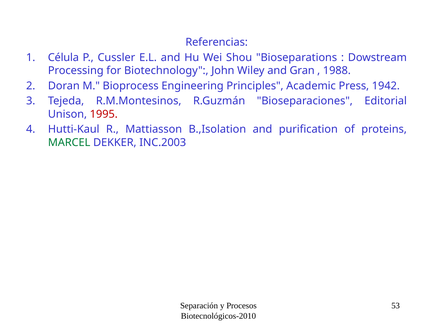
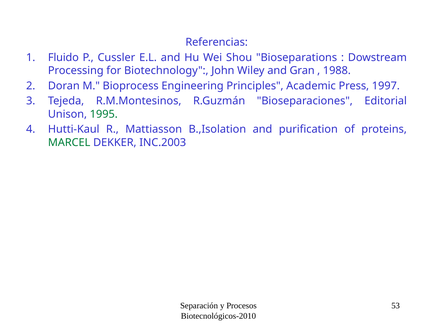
Célula: Célula -> Fluido (63, 58)
1942: 1942 -> 1997 (386, 86)
1995 colour: red -> green (104, 114)
